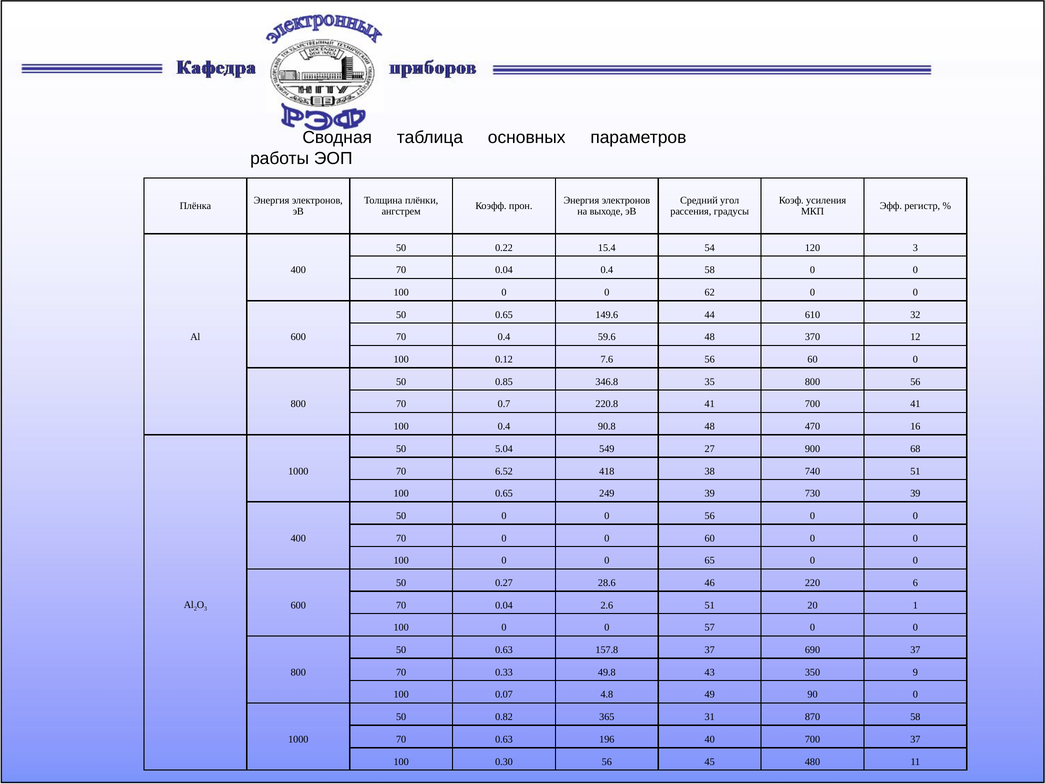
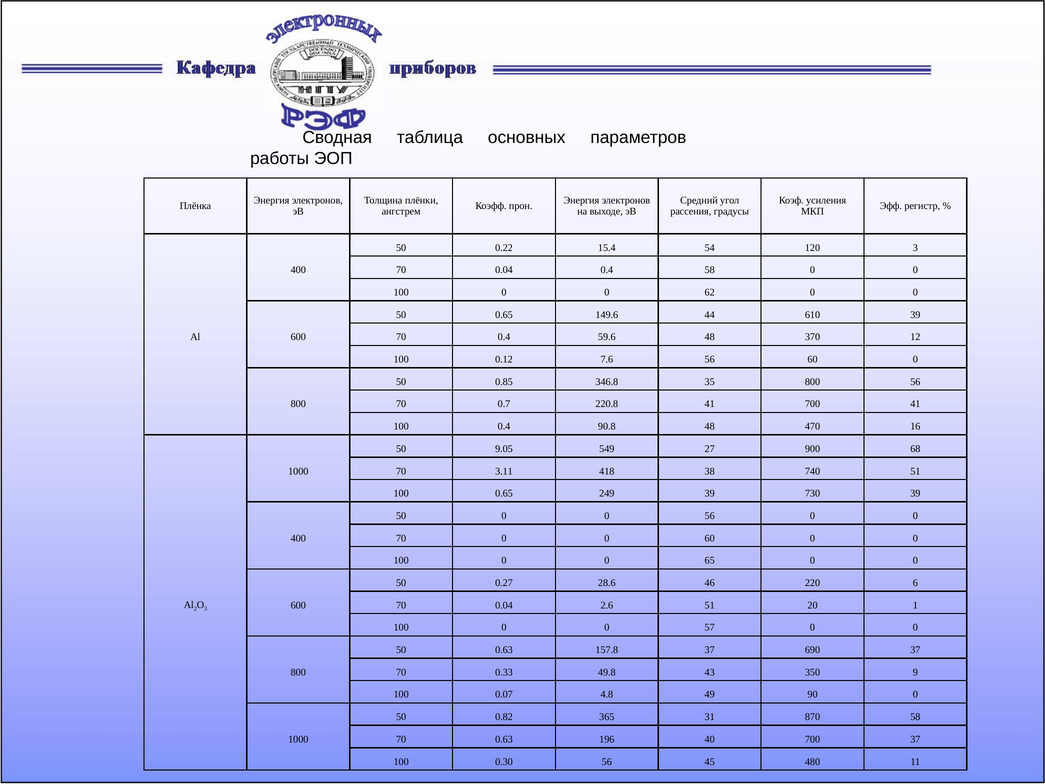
610 32: 32 -> 39 (915, 315)
5.04: 5.04 -> 9.05 (504, 449)
6.52: 6.52 -> 3.11 (504, 471)
